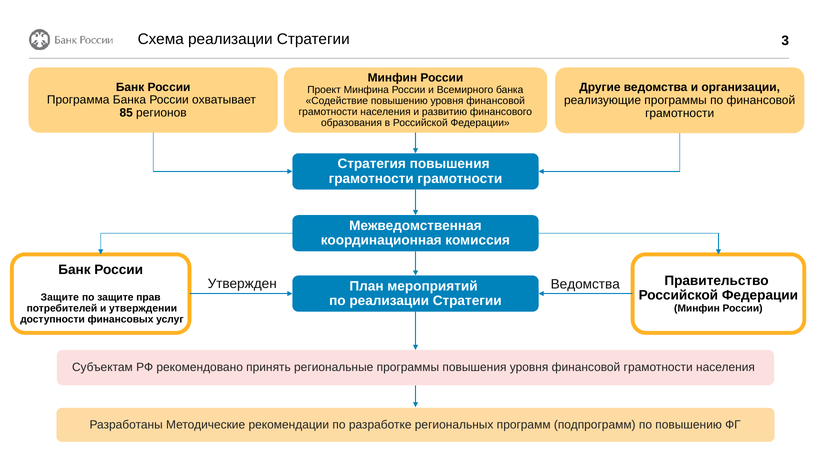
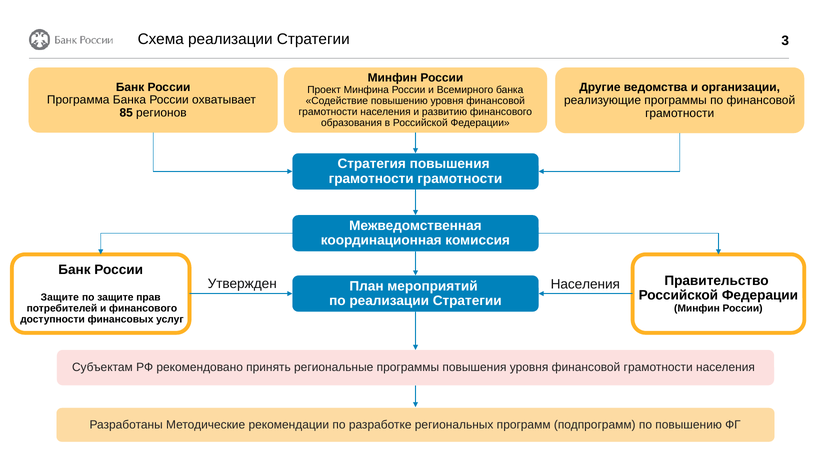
Утвержден Ведомства: Ведомства -> Населения (585, 284)
и утверждении: утверждении -> финансового (143, 308)
